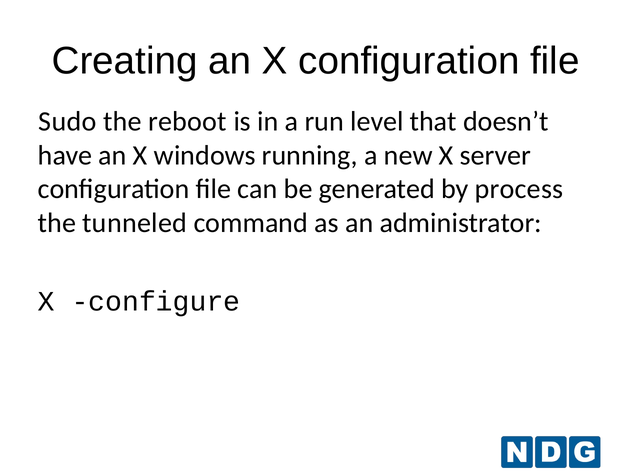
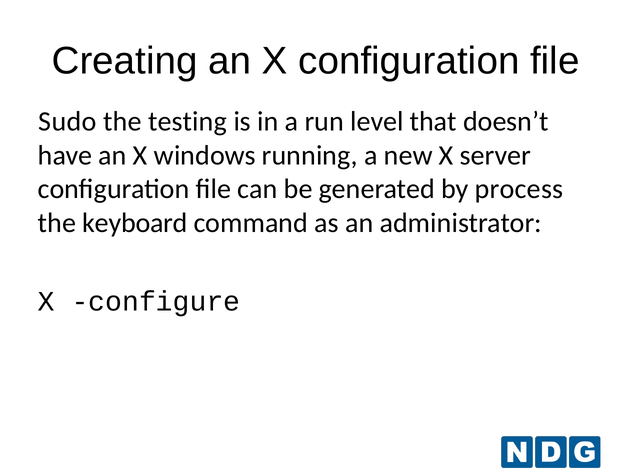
reboot: reboot -> testing (187, 122)
tunneled: tunneled -> keyboard (135, 223)
